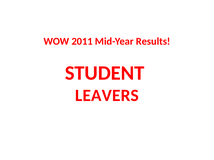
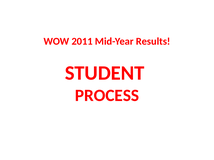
LEAVERS: LEAVERS -> PROCESS (107, 96)
